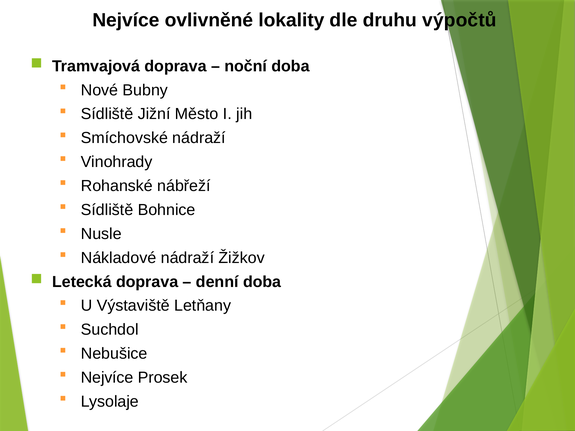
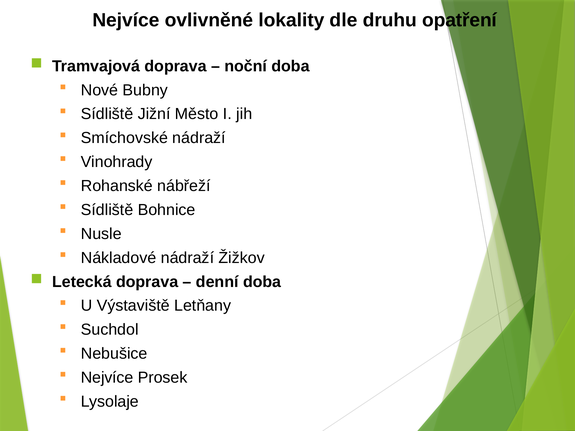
výpočtů: výpočtů -> opatření (460, 20)
